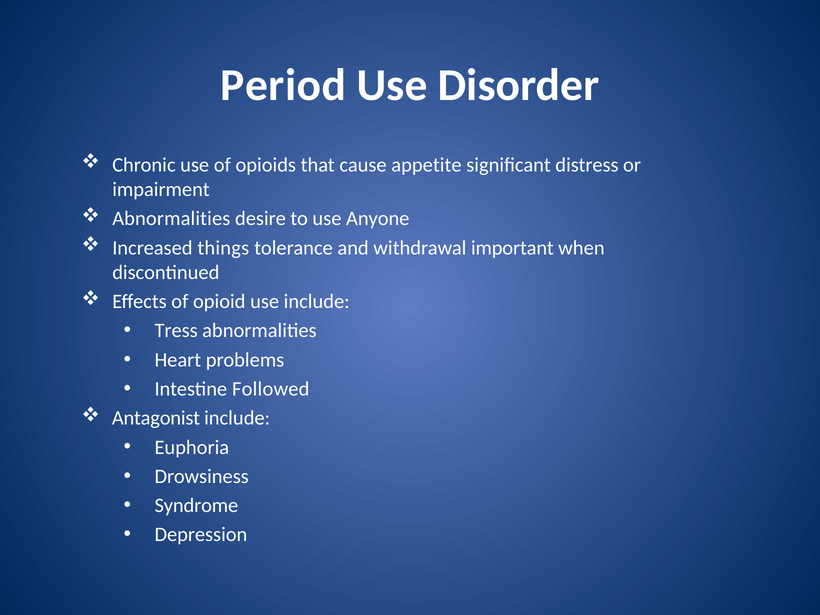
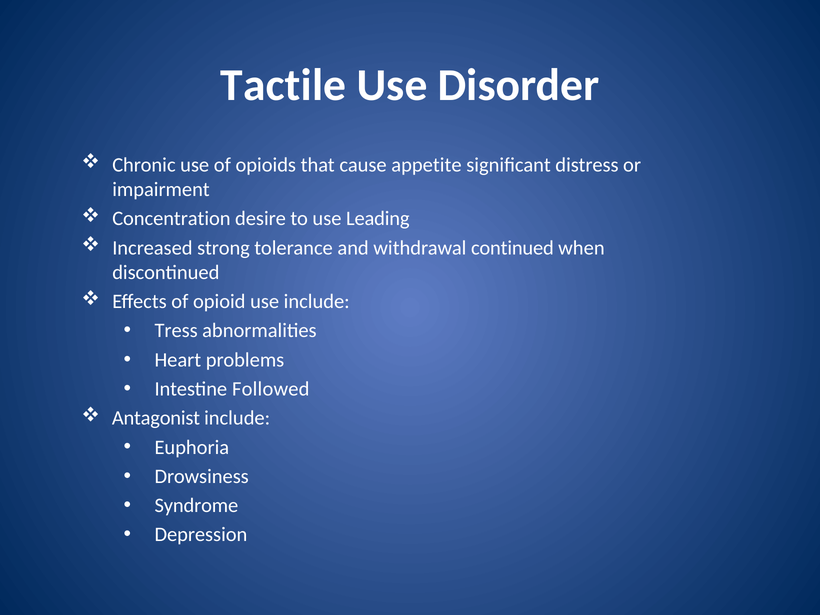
Period: Period -> Tactile (283, 85)
Abnormalities: Abnormalities -> Concentration (171, 219)
Anyone: Anyone -> Leading (378, 219)
things: things -> strong (223, 248)
important: important -> continued (512, 248)
